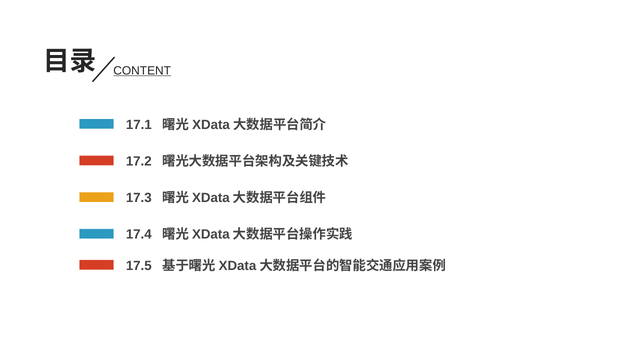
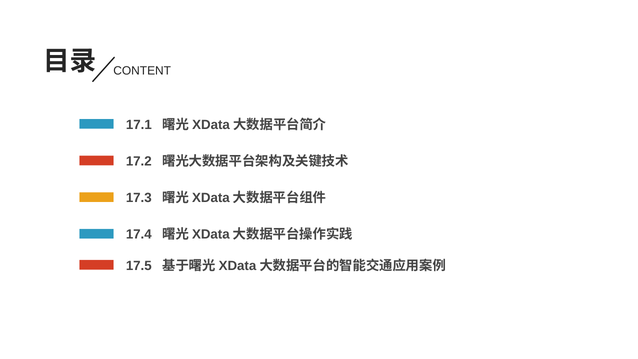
CONTENT underline: present -> none (142, 71)
